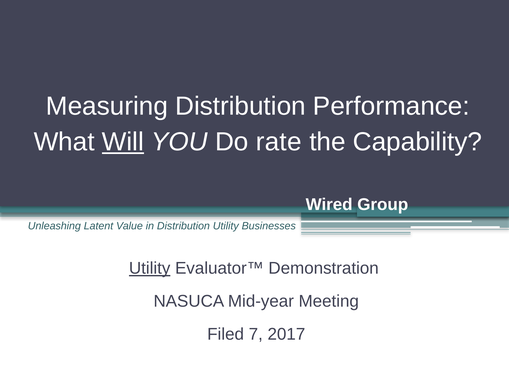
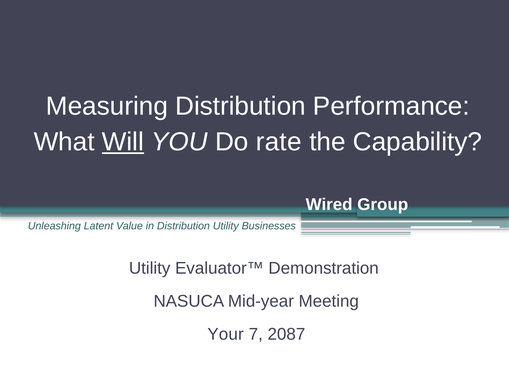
Utility underline: present -> none (150, 268)
Filed: Filed -> Your (226, 334)
2017: 2017 -> 2087 (286, 334)
